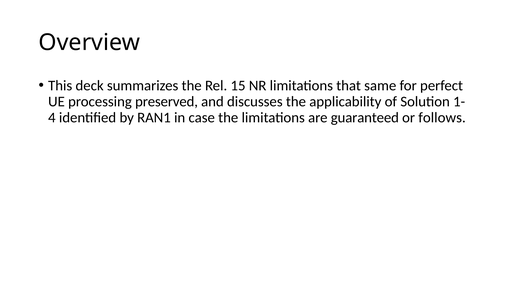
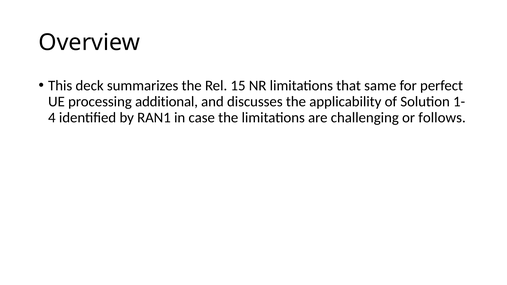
preserved: preserved -> additional (167, 102)
guaranteed: guaranteed -> challenging (365, 118)
